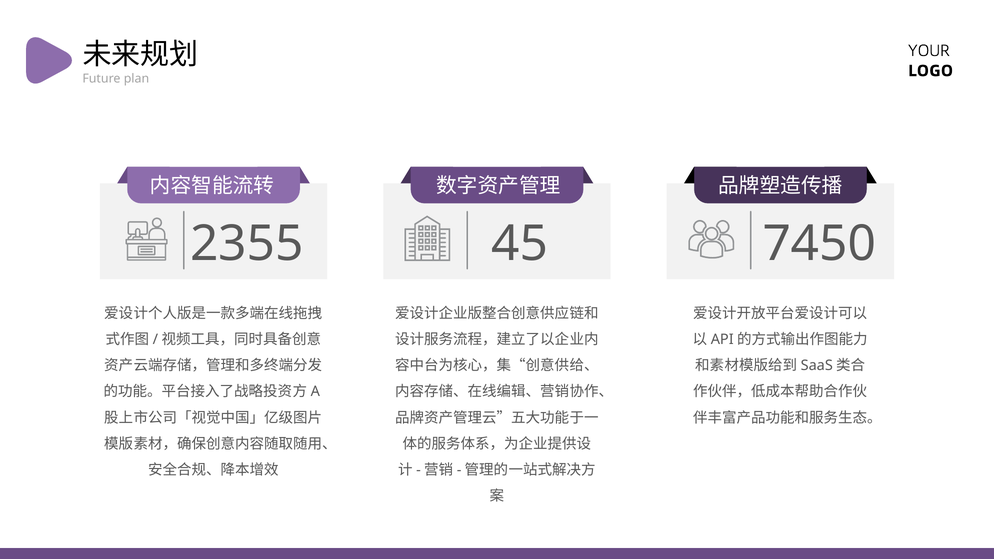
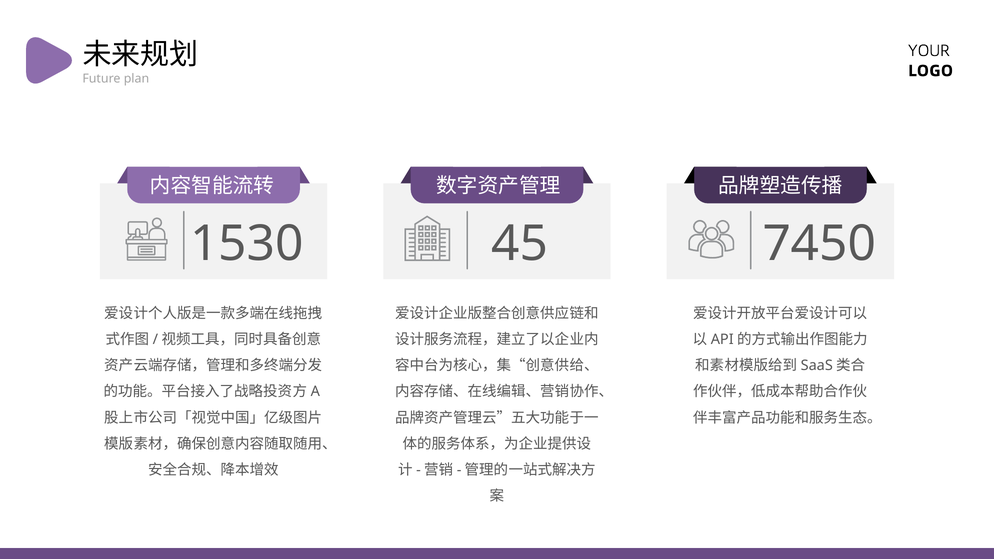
2355: 2355 -> 1530 (247, 244)
